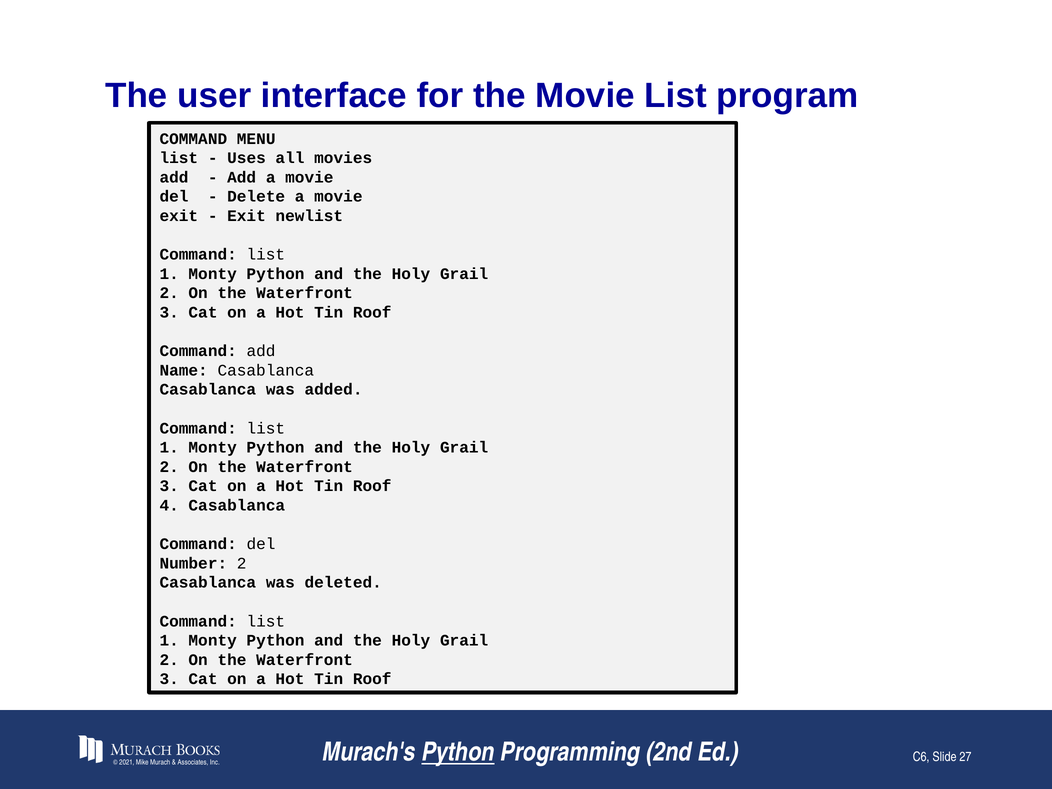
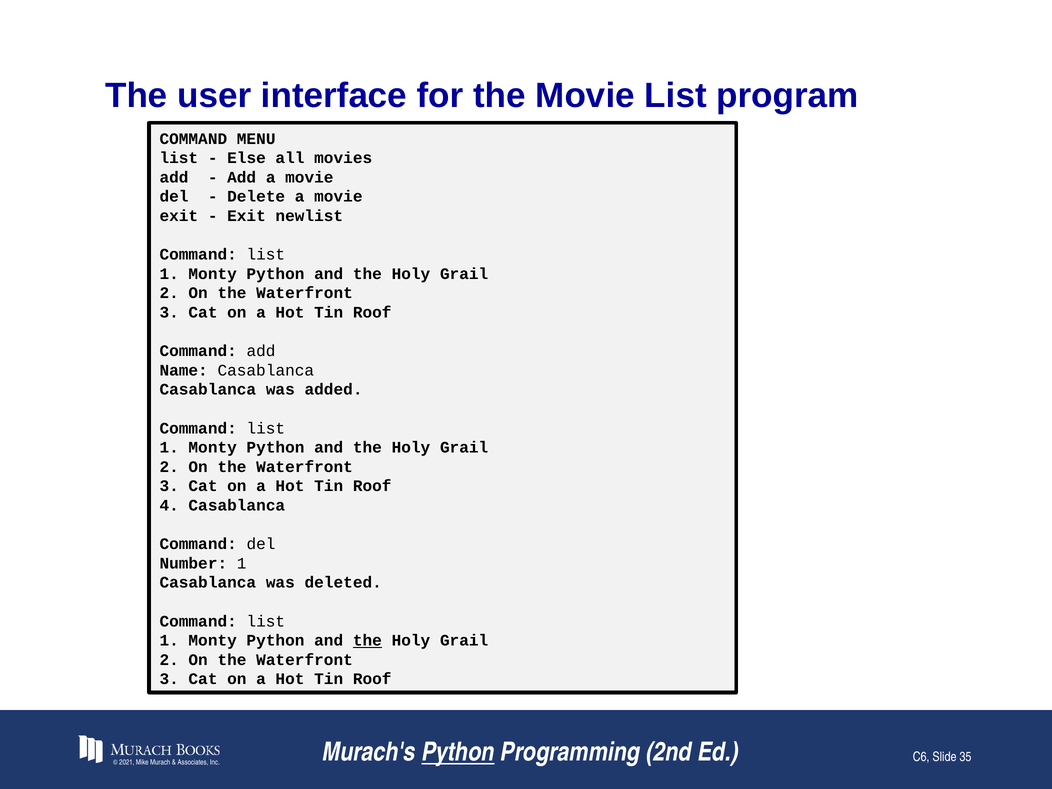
Uses: Uses -> Else (247, 158)
Number 2: 2 -> 1 (242, 563)
the underline: none -> present (367, 641)
27: 27 -> 35 (965, 757)
